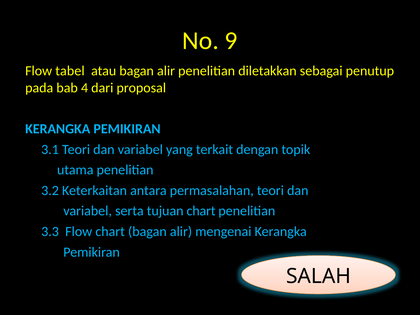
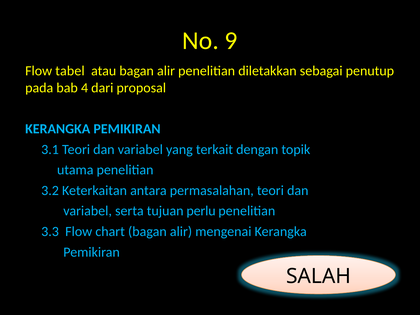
tujuan chart: chart -> perlu (201, 211)
